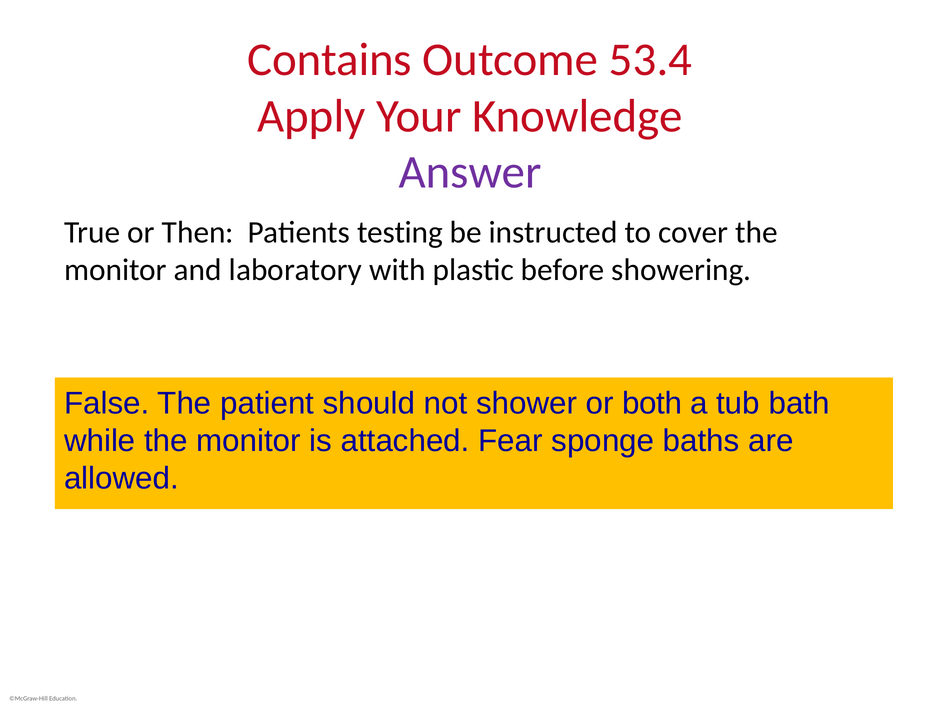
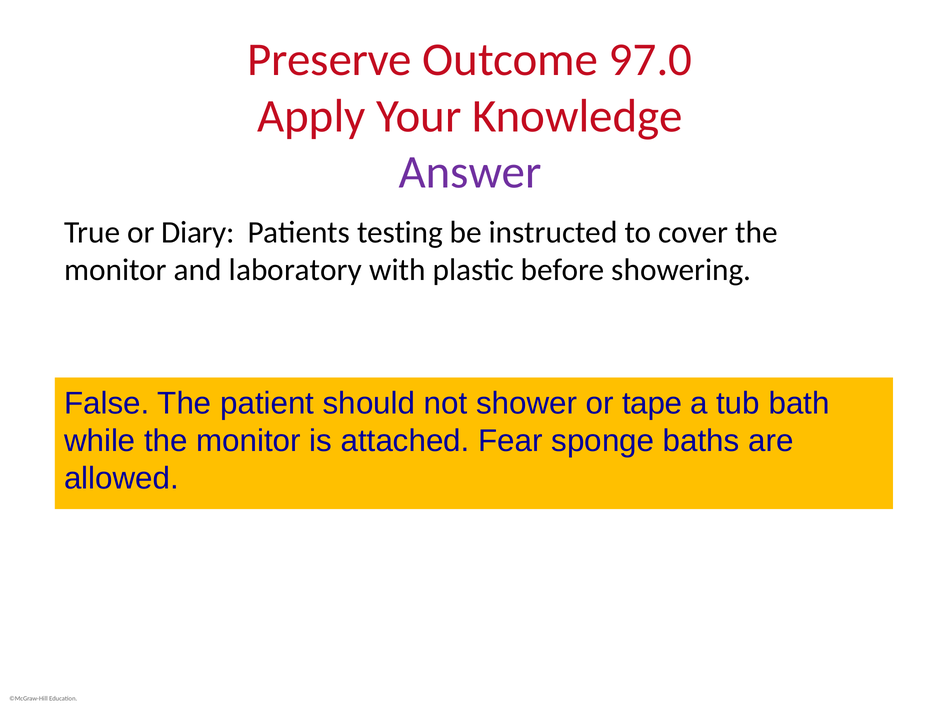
Contains: Contains -> Preserve (330, 60)
53.4: 53.4 -> 97.0 (651, 60)
Then: Then -> Diary (198, 232)
both: both -> tape (652, 403)
